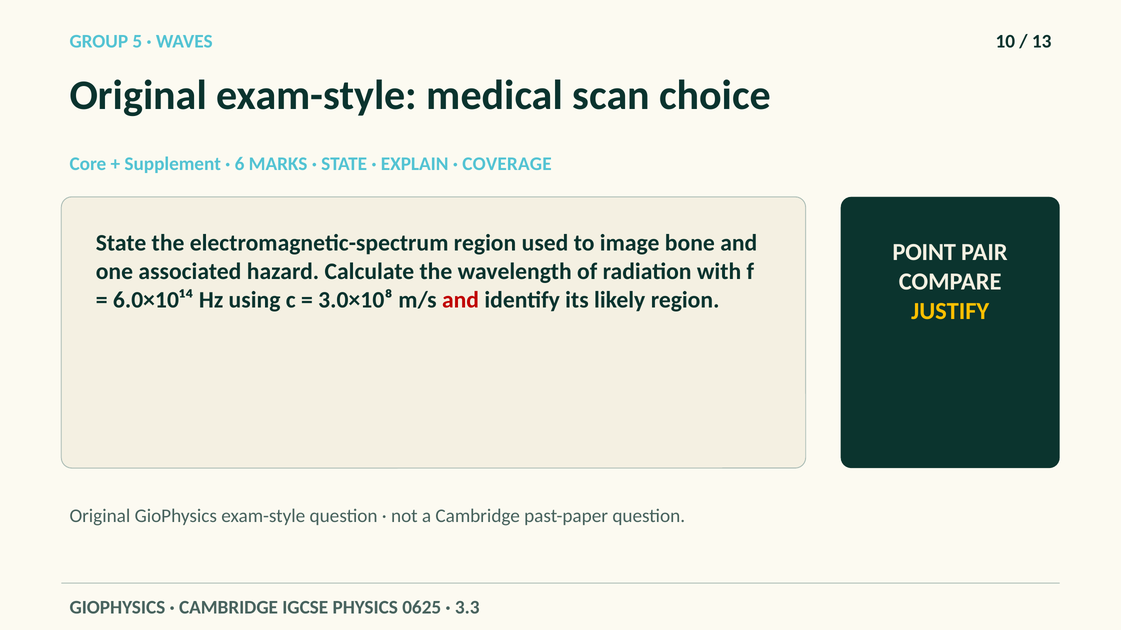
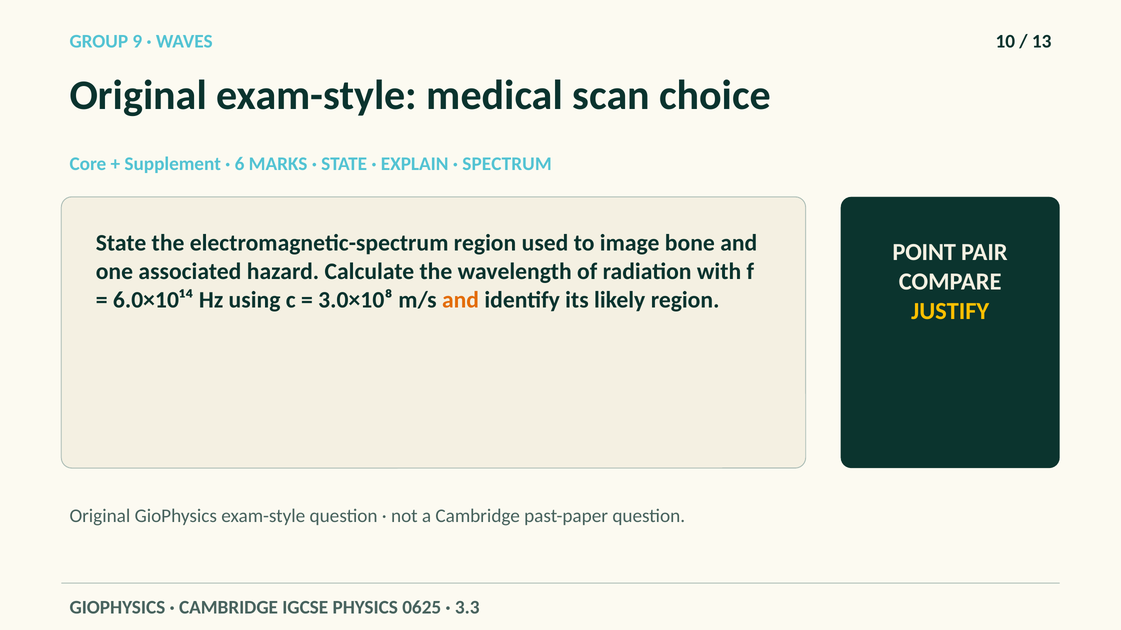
5: 5 -> 9 (137, 42)
COVERAGE: COVERAGE -> SPECTRUM (507, 164)
and colour: red -> orange (461, 300)
